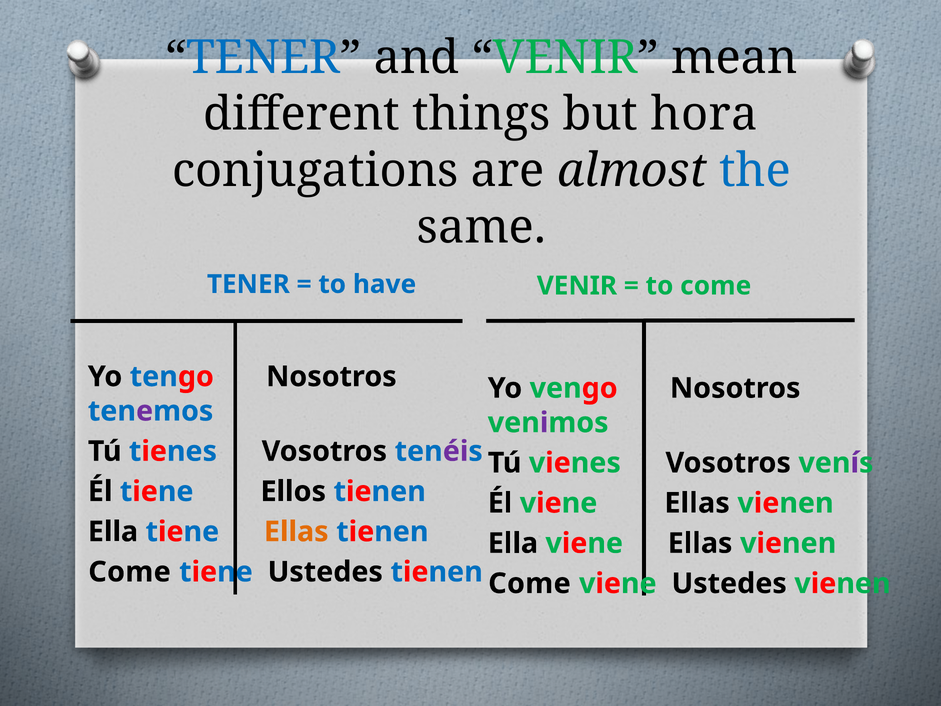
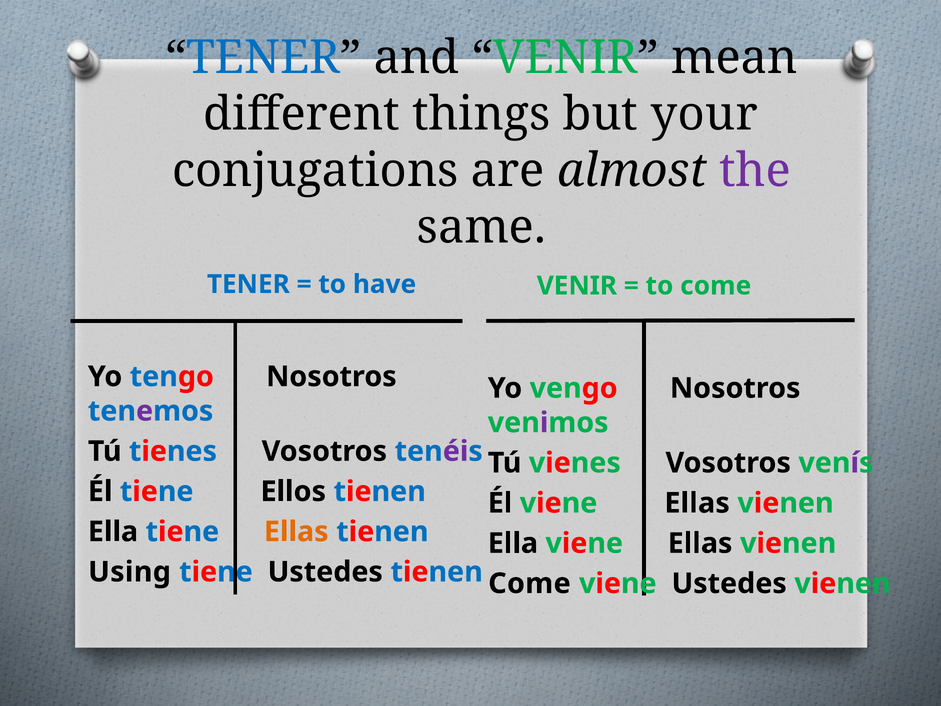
hora: hora -> your (704, 114)
the colour: blue -> purple (755, 171)
Come: Come -> Using (130, 572)
